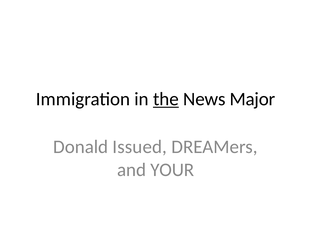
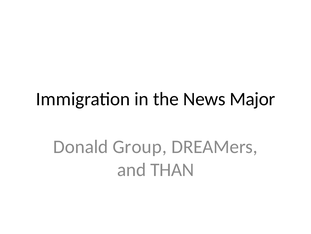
the underline: present -> none (166, 99)
Issued: Issued -> Group (140, 146)
YOUR: YOUR -> THAN (172, 169)
